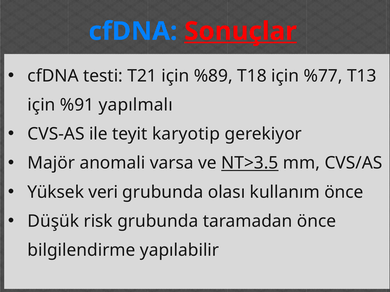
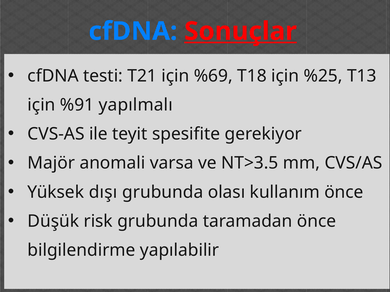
%89: %89 -> %69 (213, 76)
%77: %77 -> %25 (323, 76)
karyotip: karyotip -> spesifite (186, 134)
NT>3.5 underline: present -> none (250, 163)
veri: veri -> dışı (103, 192)
